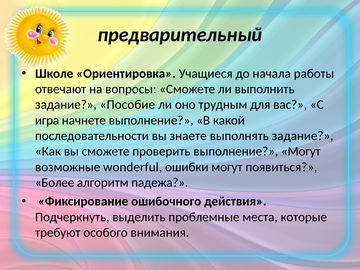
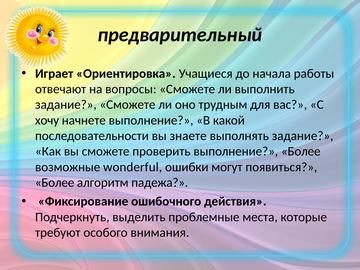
Школе: Школе -> Играет (54, 74)
задание Пособие: Пособие -> Сможете (128, 105)
игра: игра -> хочу (47, 120)
выполнение Могут: Могут -> Более (301, 151)
